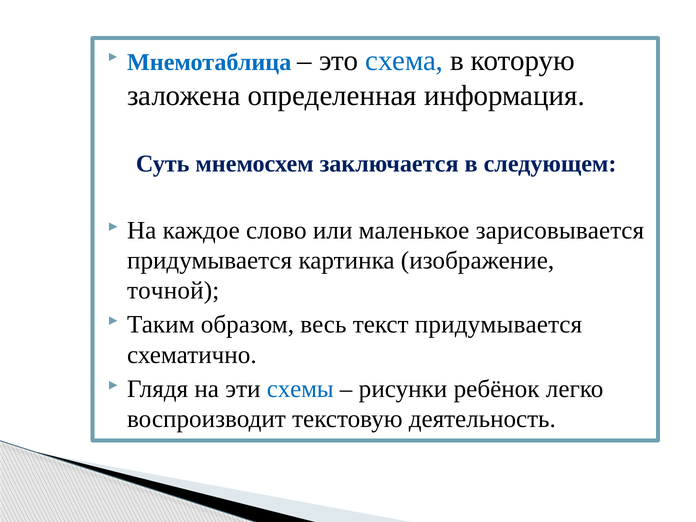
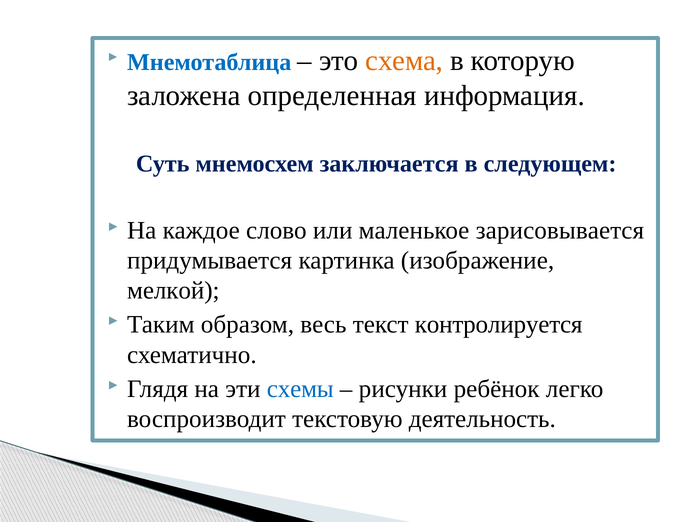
схема colour: blue -> orange (404, 61)
точной: точной -> мелкой (173, 291)
текст придумывается: придумывается -> контролируется (499, 325)
